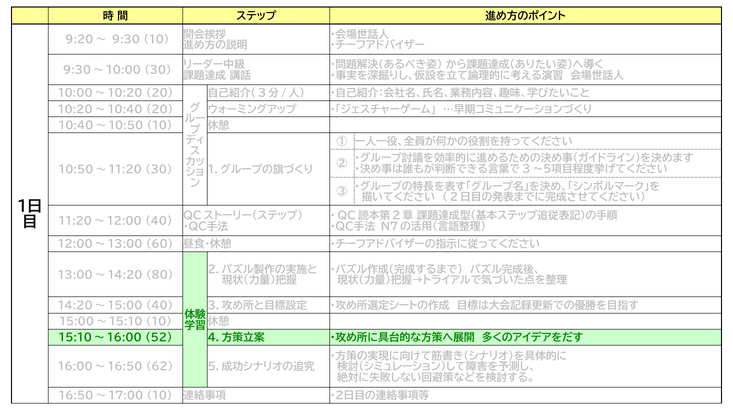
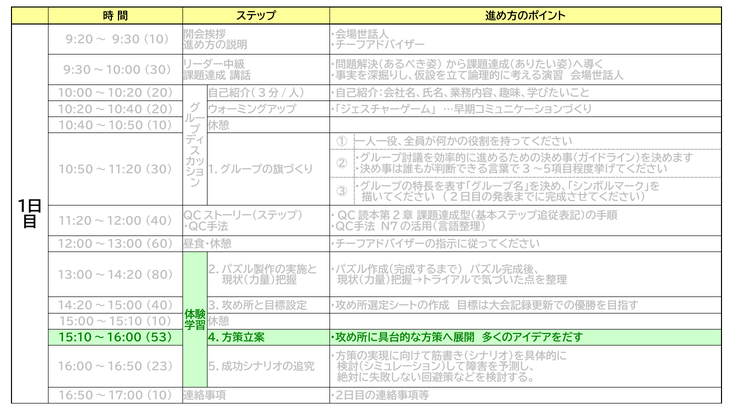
52: 52 -> 53 (159, 338)
62: 62 -> 23 (160, 367)
